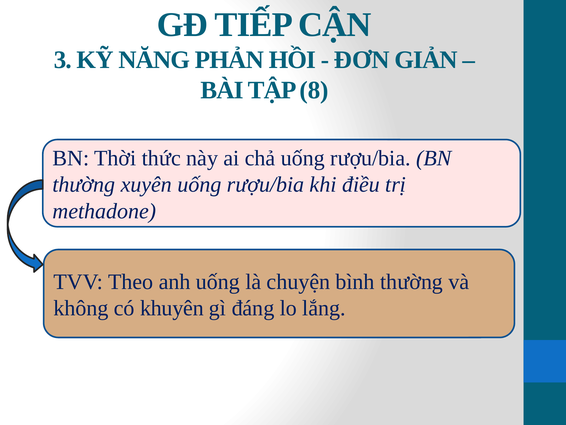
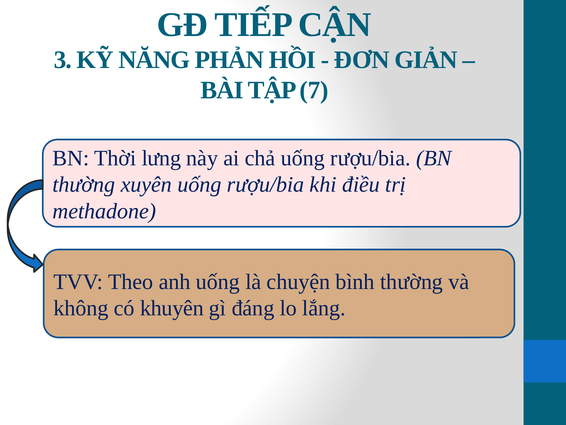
8: 8 -> 7 (314, 90)
thức: thức -> lưng (161, 158)
